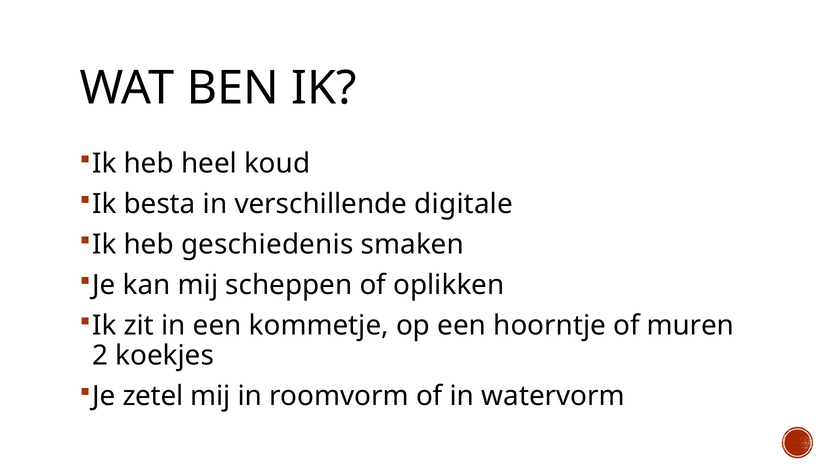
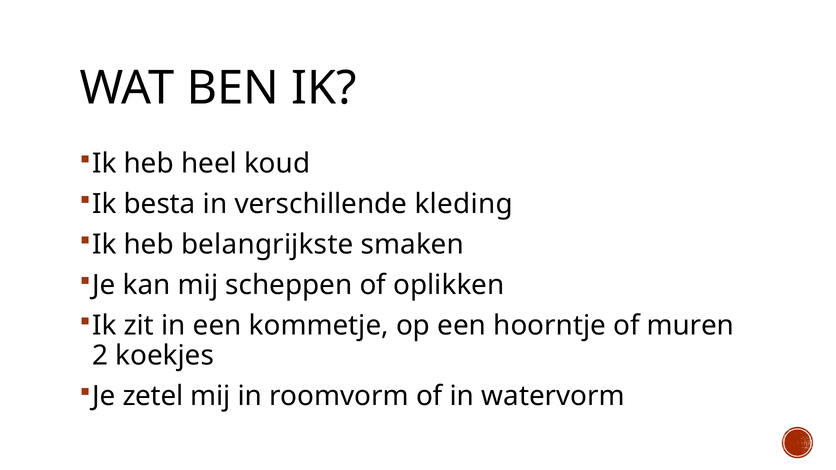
digitale: digitale -> kleding (464, 204)
geschiedenis: geschiedenis -> belangrijkste (267, 245)
